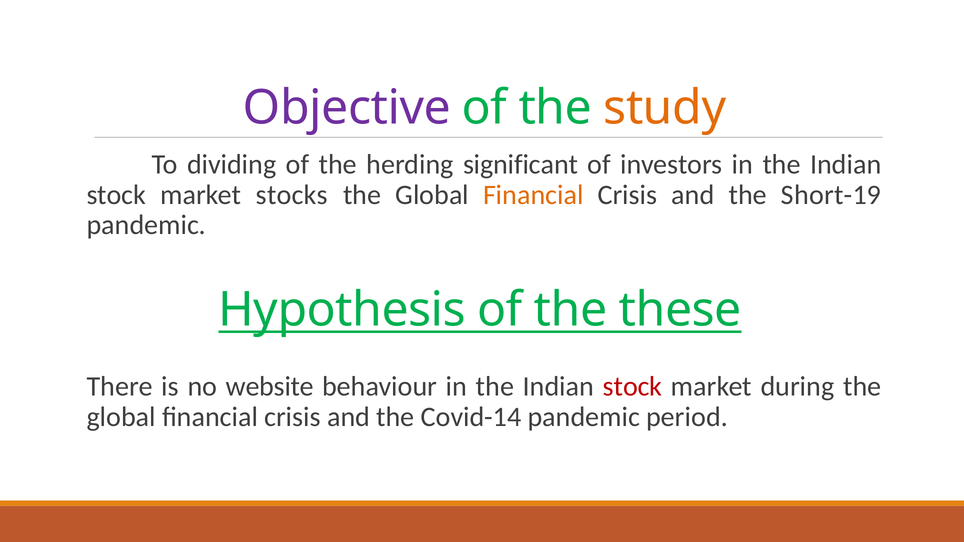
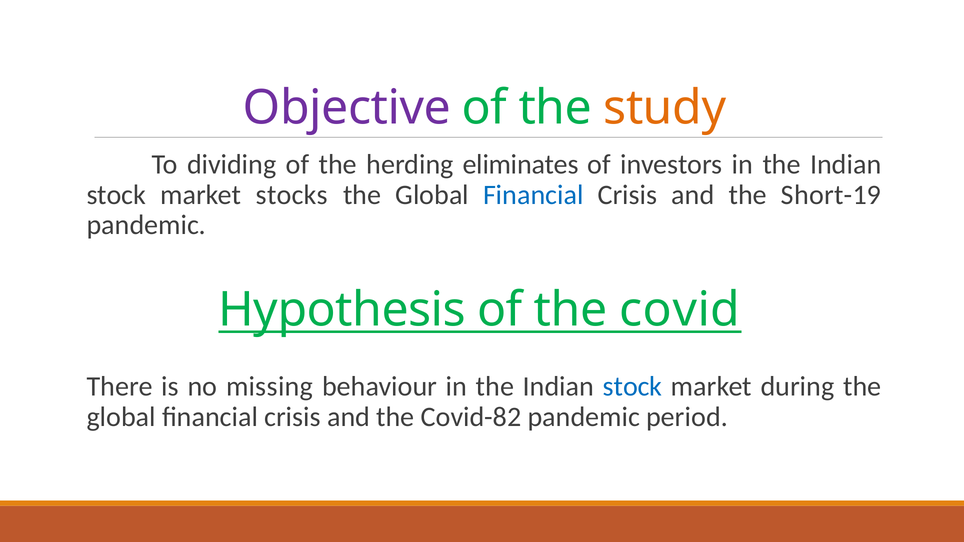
significant: significant -> eliminates (521, 165)
Financial colour: orange -> blue (533, 195)
these: these -> covid (680, 310)
website: website -> missing (270, 387)
stock colour: red -> blue (633, 387)
Covid-14: Covid-14 -> Covid-82 (471, 417)
